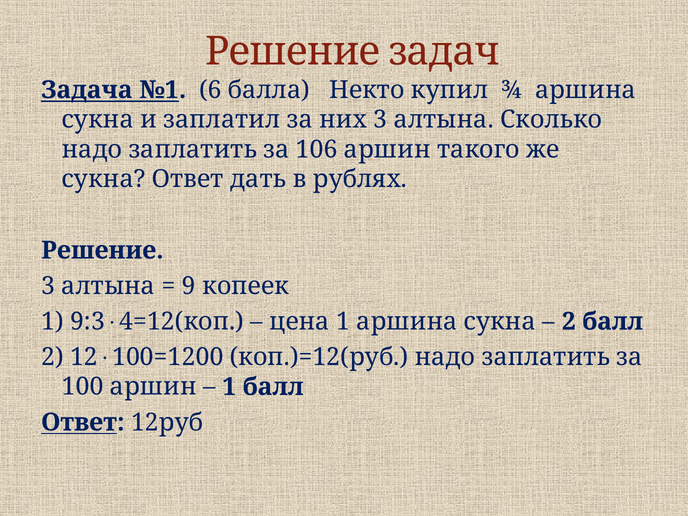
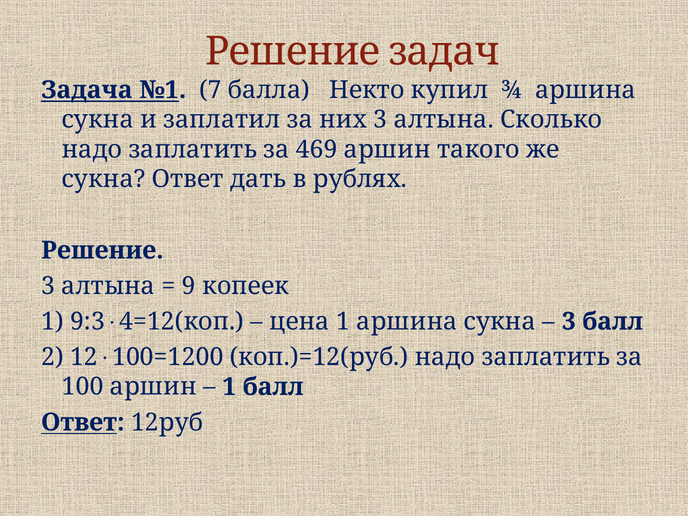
6: 6 -> 7 (210, 90)
106: 106 -> 469 (317, 150)
2: 2 -> 3 (569, 321)
